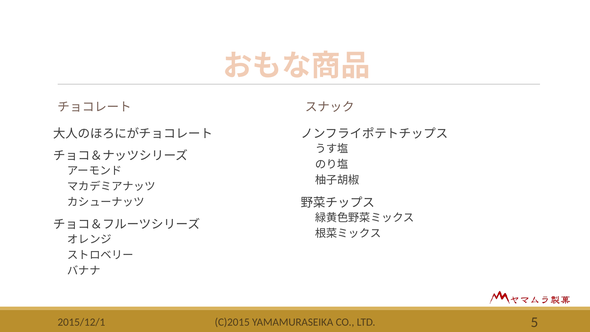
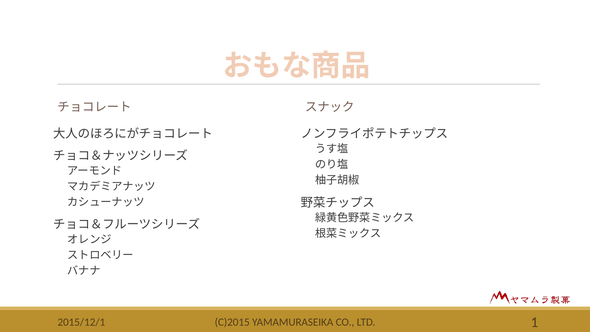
5: 5 -> 1 (534, 322)
